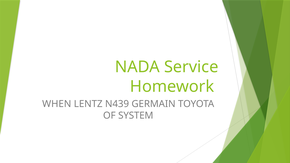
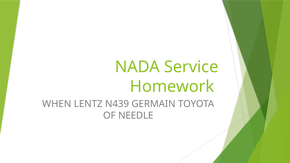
SYSTEM: SYSTEM -> NEEDLE (136, 116)
